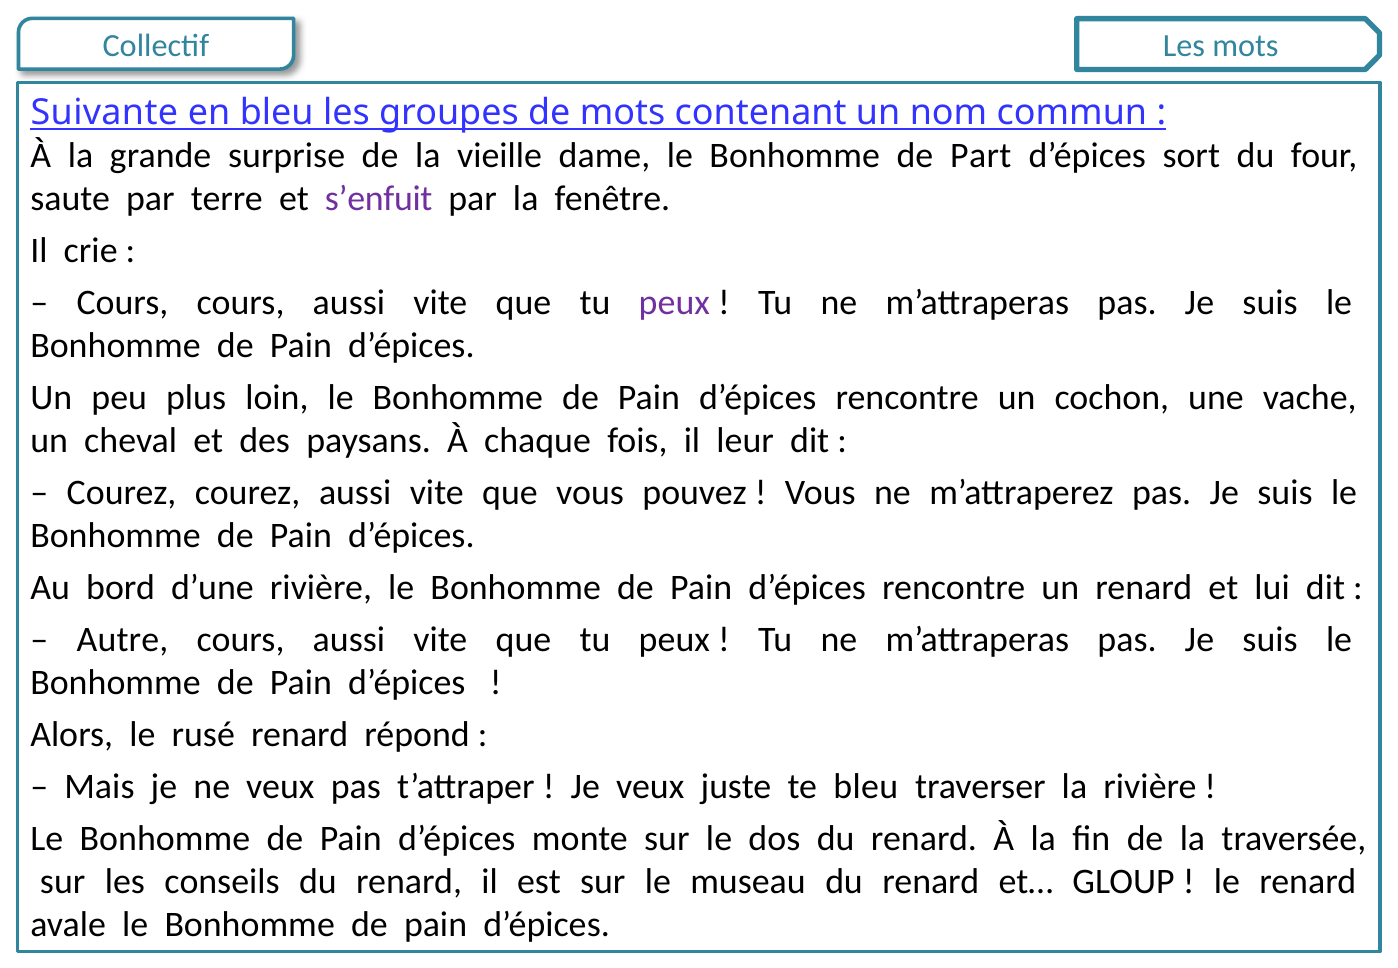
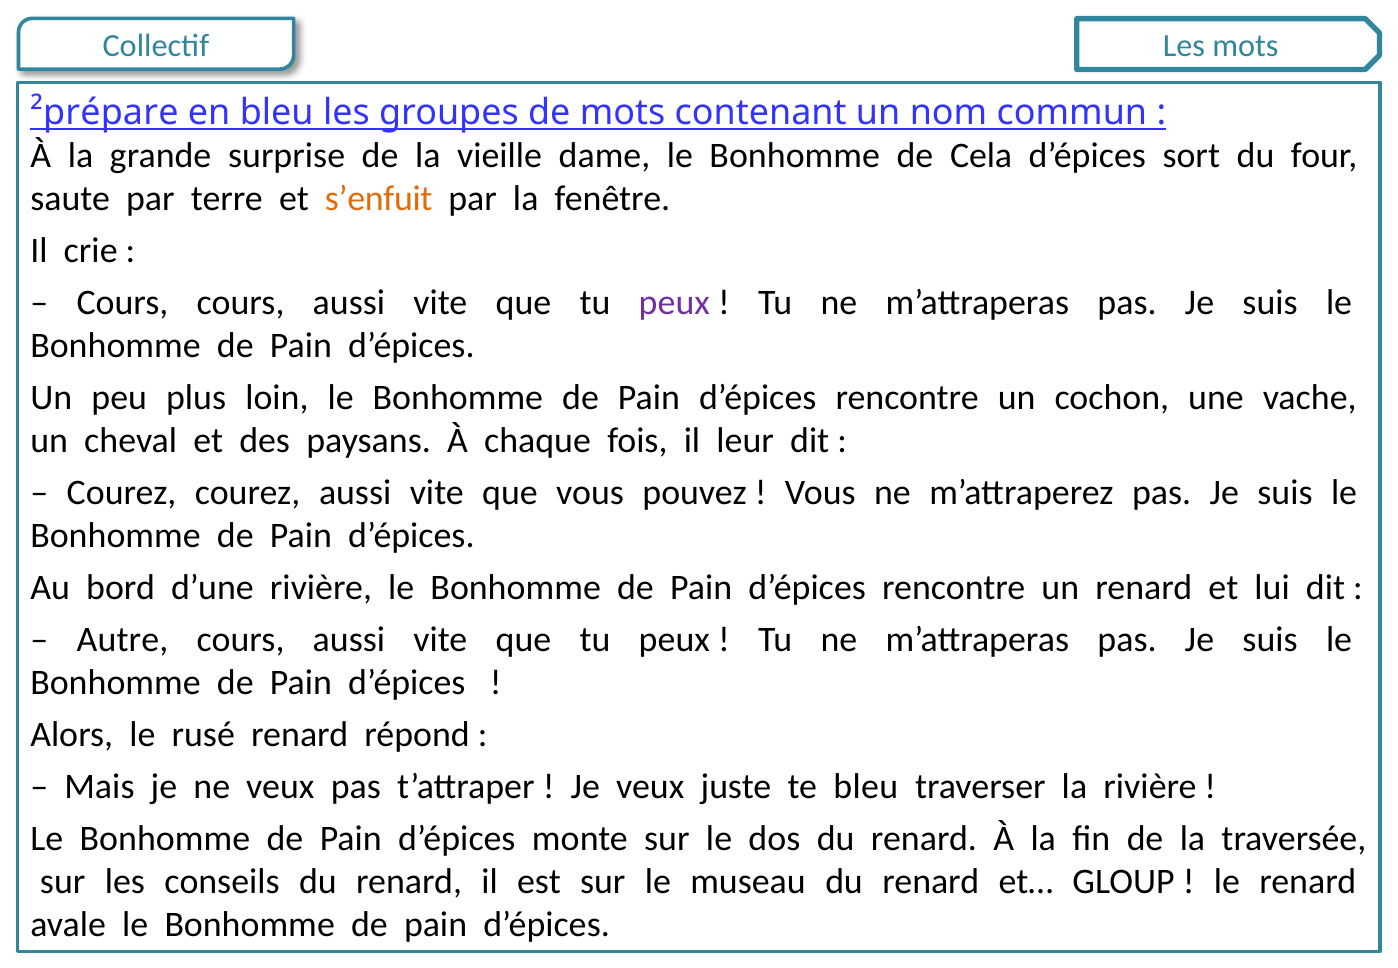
Suivante: Suivante -> ²prépare (104, 113)
Part: Part -> Cela (981, 156)
s’enfuit colour: purple -> orange (379, 199)
